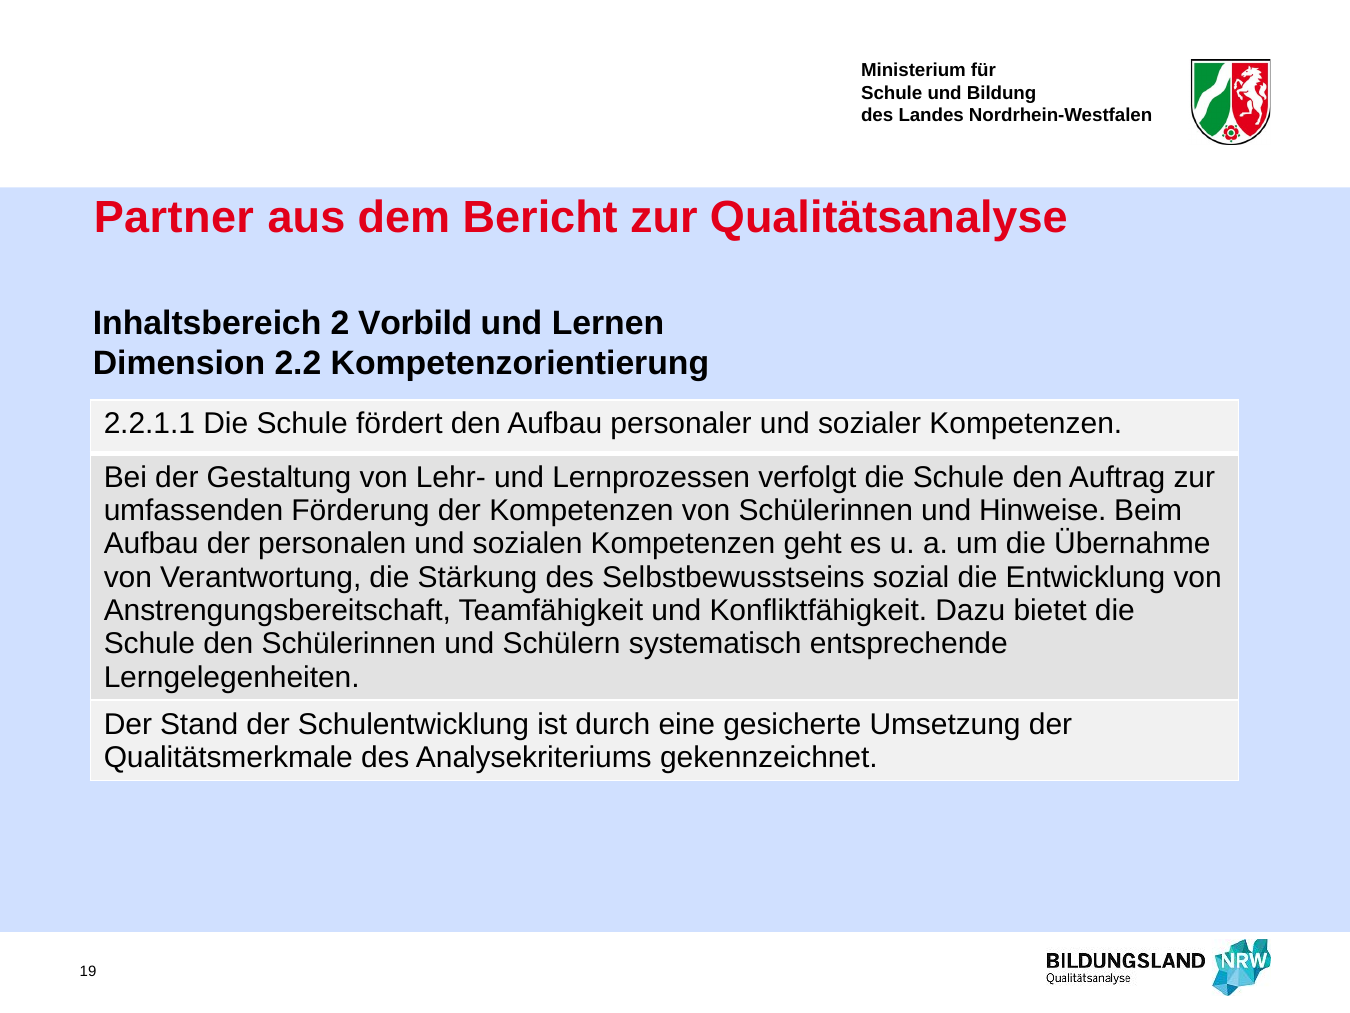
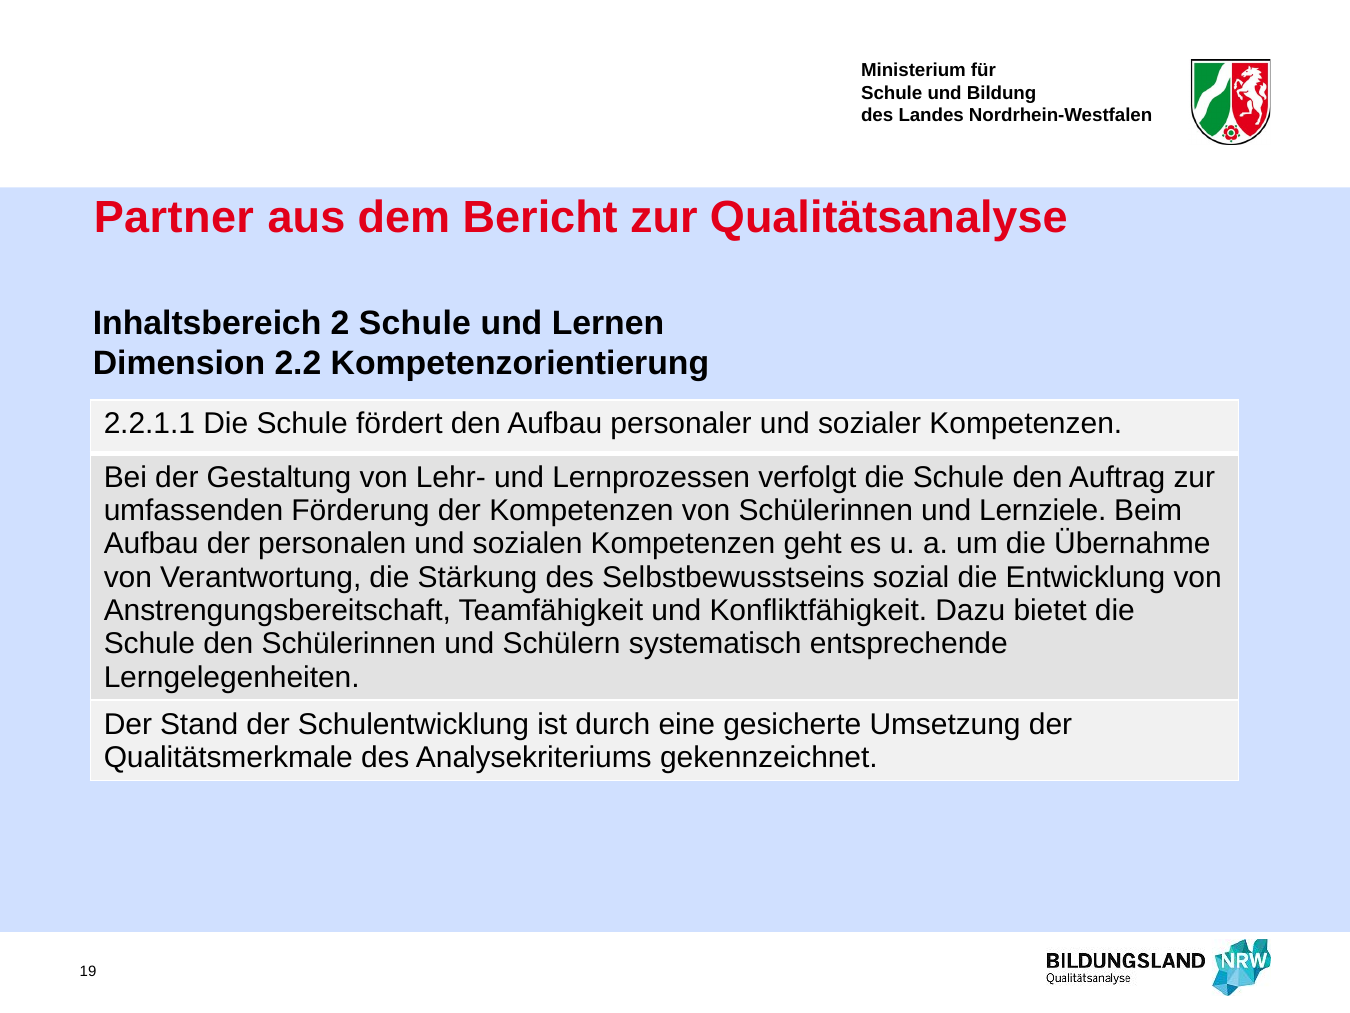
2 Vorbild: Vorbild -> Schule (415, 323)
Hinweise: Hinweise -> Lernziele (1043, 510)
